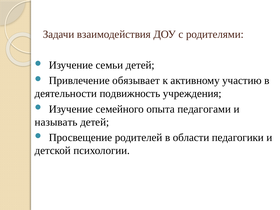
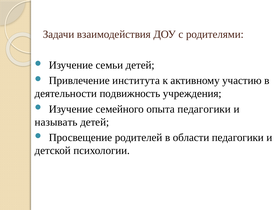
обязывает: обязывает -> института (136, 81)
опыта педагогами: педагогами -> педагогики (204, 109)
